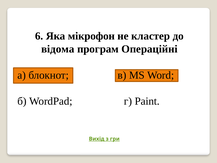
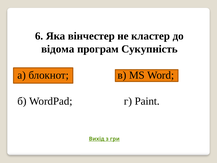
мікрофон: мікрофон -> вінчестер (91, 36)
Операційні: Операційні -> Сукупність (149, 49)
